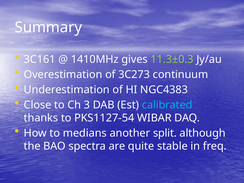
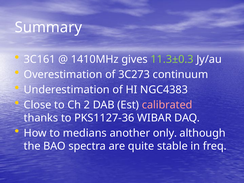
3: 3 -> 2 (87, 105)
calibrated colour: light blue -> pink (167, 105)
PKS1127-54: PKS1127-54 -> PKS1127-36 (104, 118)
split: split -> only (165, 133)
